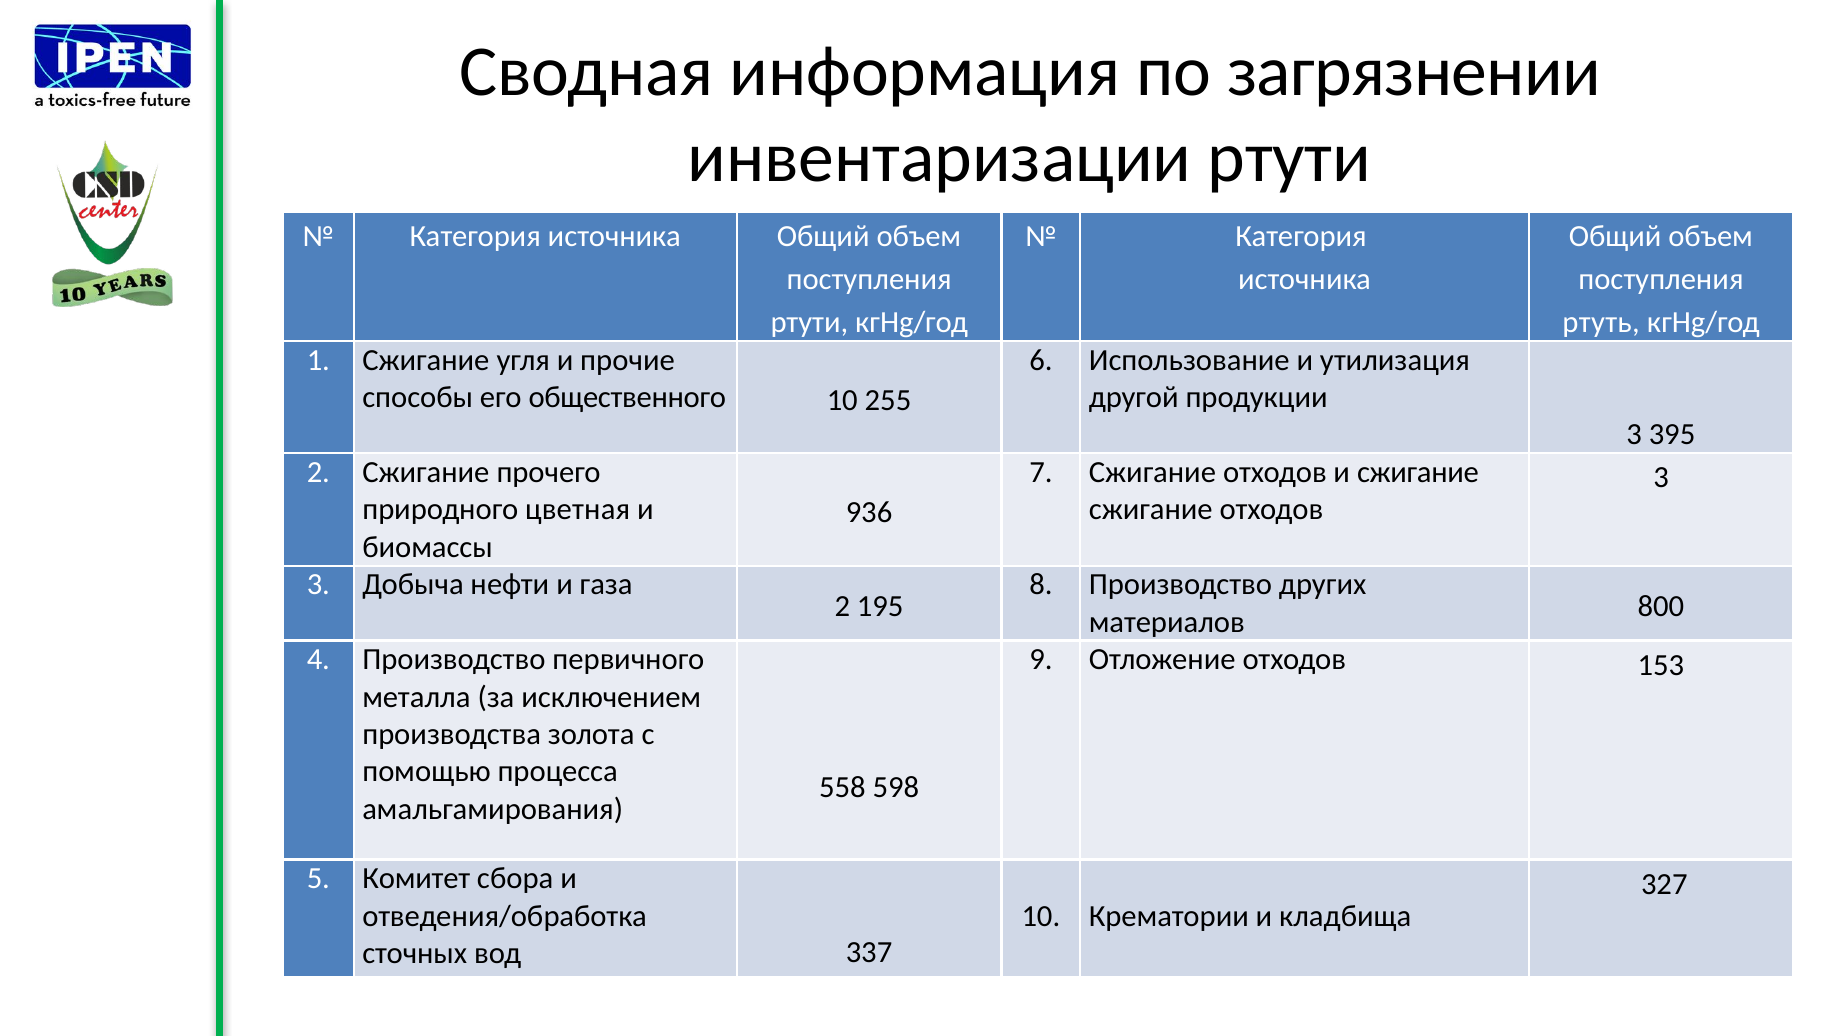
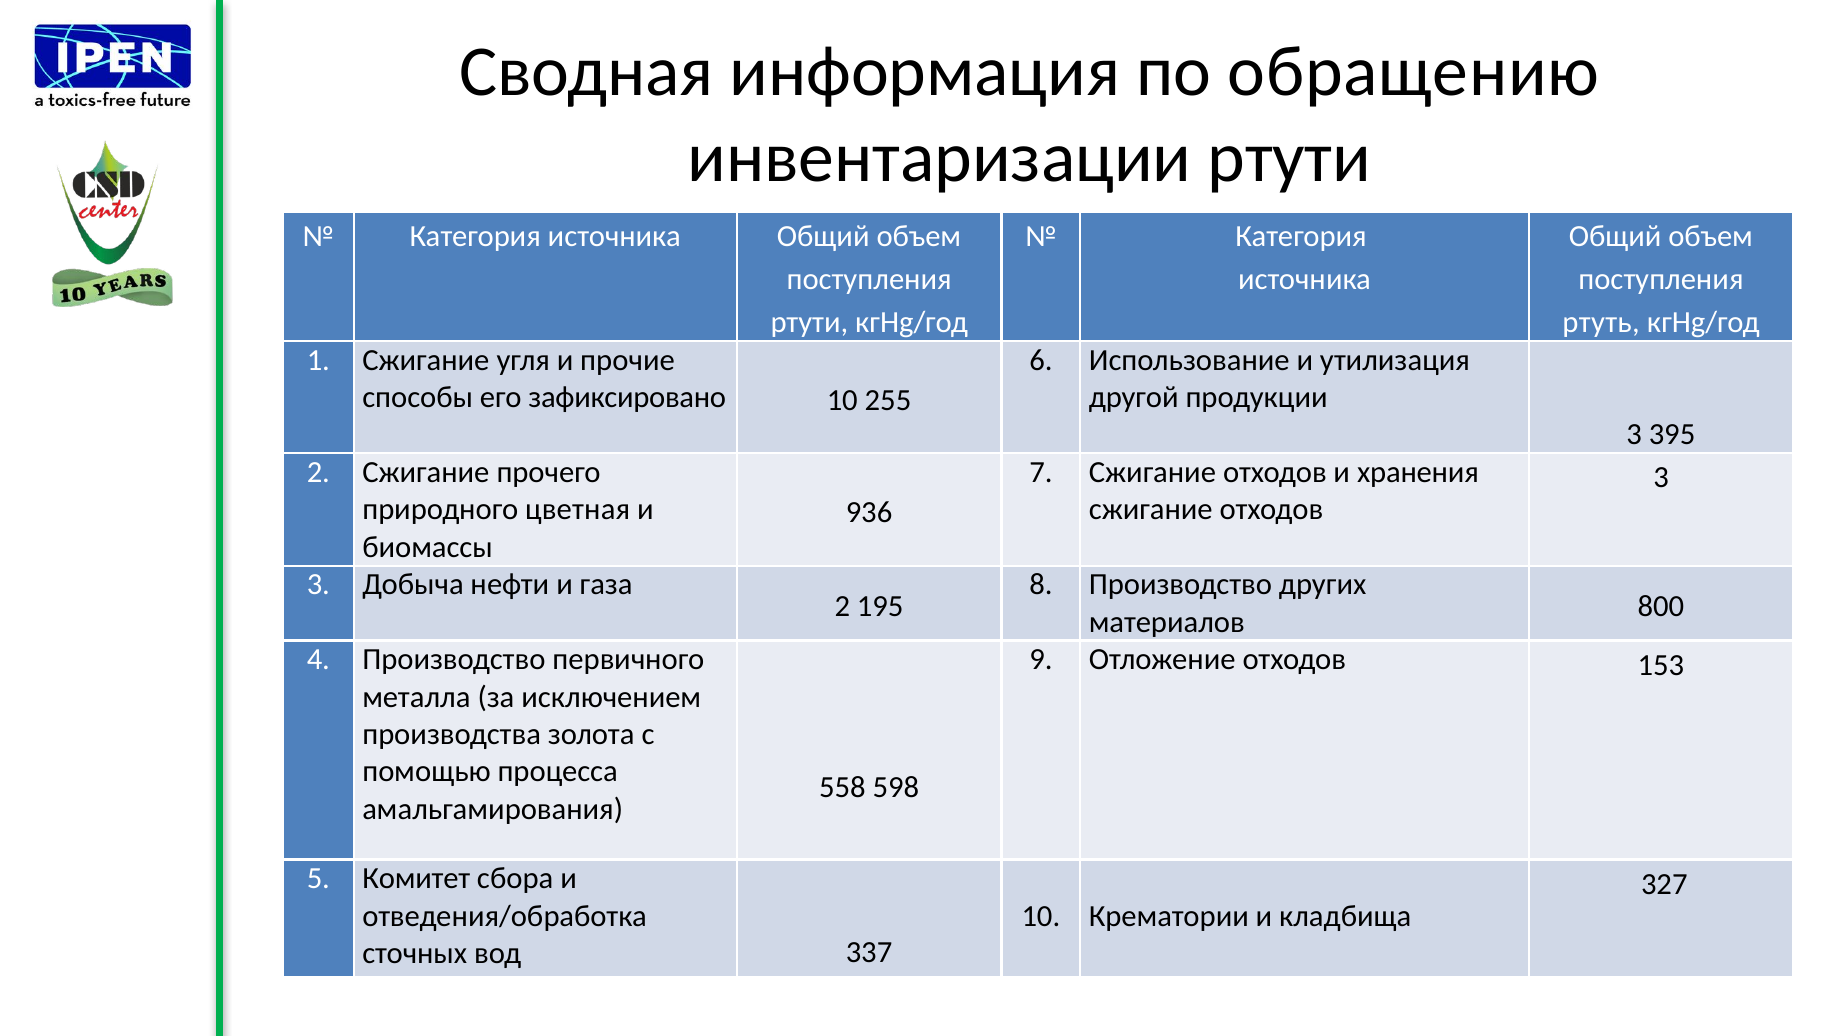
загрязнении: загрязнении -> обращению (1413, 72)
общественного: общественного -> зафиксировано (627, 398)
и сжигание: сжигание -> хранения (1418, 472)
